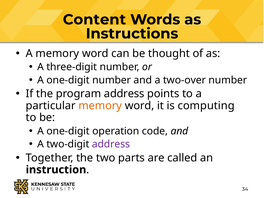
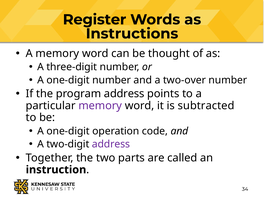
Content: Content -> Register (95, 20)
memory colour: orange -> purple (100, 106)
computing: computing -> subtracted (206, 106)
